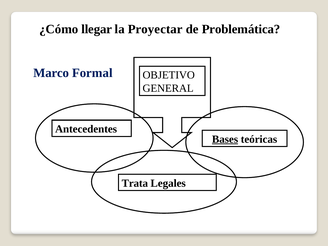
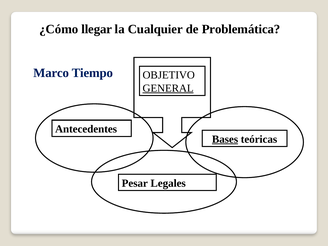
Proyectar: Proyectar -> Cualquier (155, 29)
Formal: Formal -> Tiempo (92, 73)
GENERAL underline: none -> present (168, 88)
Trata: Trata -> Pesar (135, 183)
